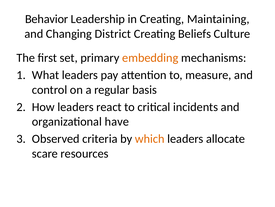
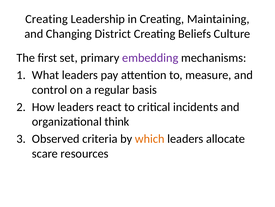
Behavior: Behavior -> Creating (47, 19)
embedding colour: orange -> purple (150, 58)
have: have -> think (117, 121)
